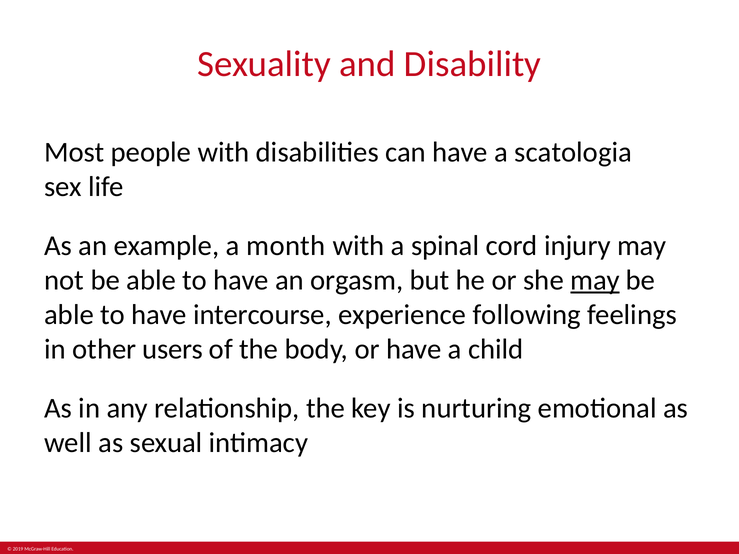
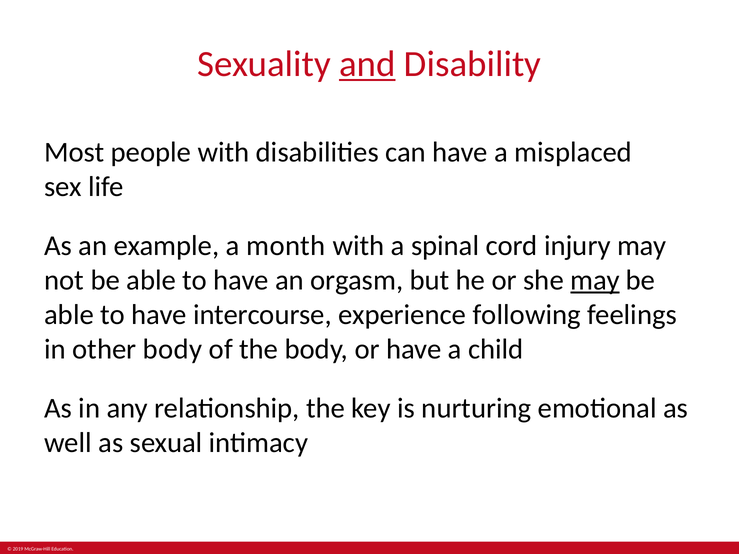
and underline: none -> present (367, 64)
scatologia: scatologia -> misplaced (573, 152)
other users: users -> body (173, 349)
